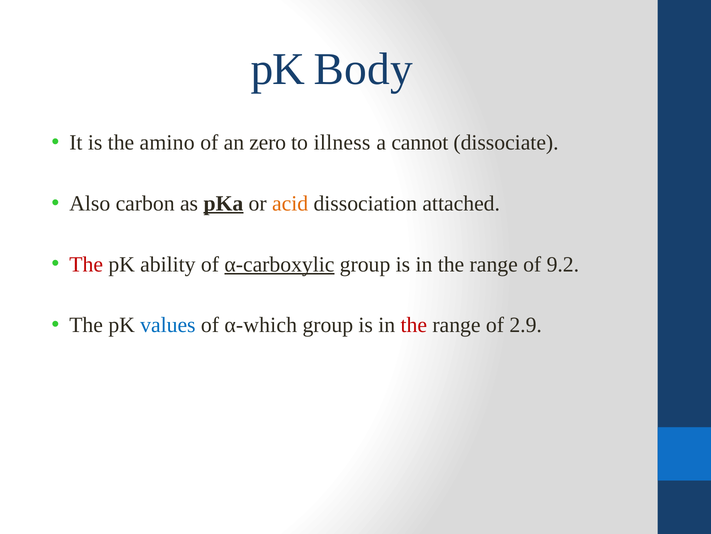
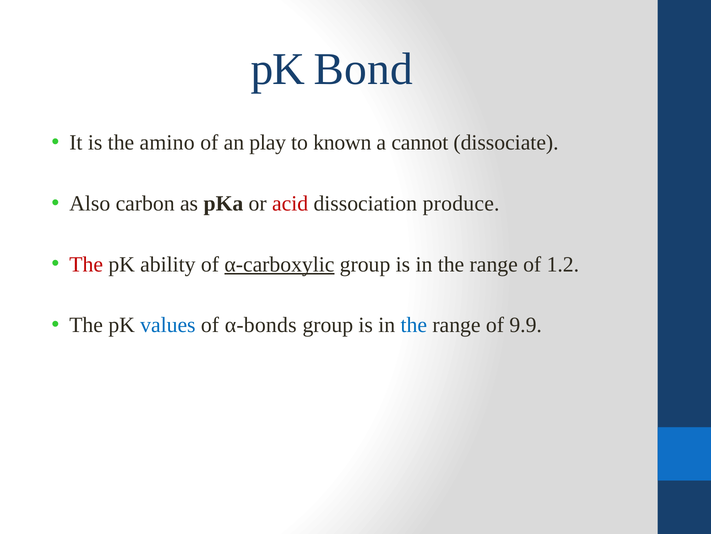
Body: Body -> Bond (363, 69)
zero: zero -> play (268, 143)
illness: illness -> known (342, 143)
pKa underline: present -> none (223, 203)
acid colour: orange -> red (290, 203)
attached: attached -> produce (461, 203)
9.2: 9.2 -> 1.2 (563, 264)
α-which: α-which -> α-bonds (261, 325)
the colour: red -> blue (414, 325)
2.9: 2.9 -> 9.9 (526, 325)
